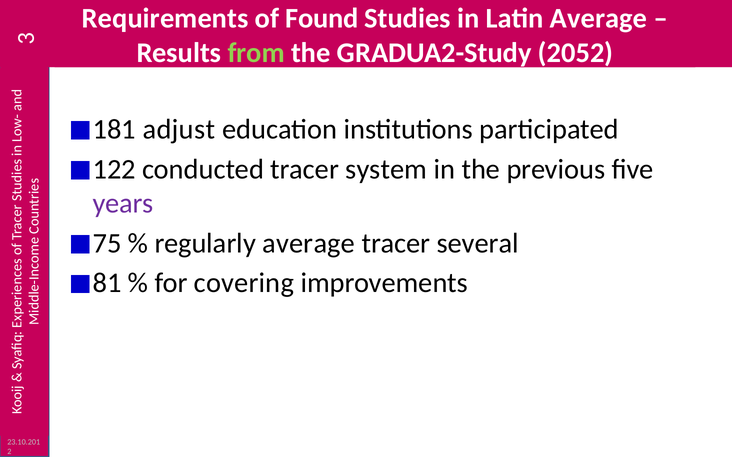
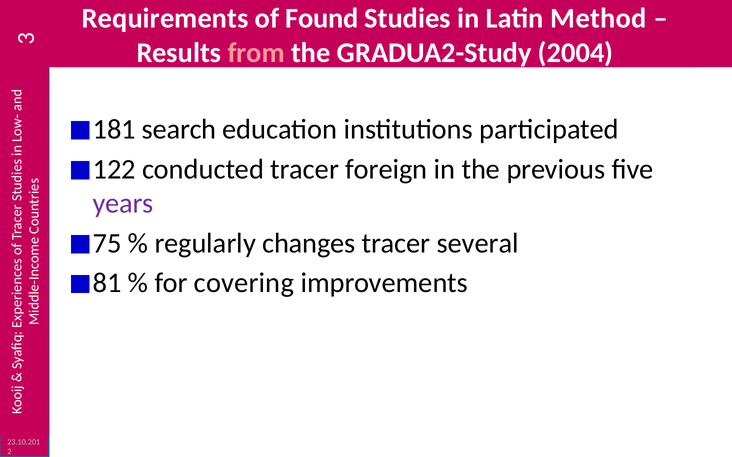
Latin Average: Average -> Method (598, 19)
from colour: light green -> pink (256, 53)
2052: 2052 -> 2004 (576, 53)
adjust: adjust -> search (179, 129)
system: system -> foreign (386, 169)
regularly average: average -> changes (309, 243)
